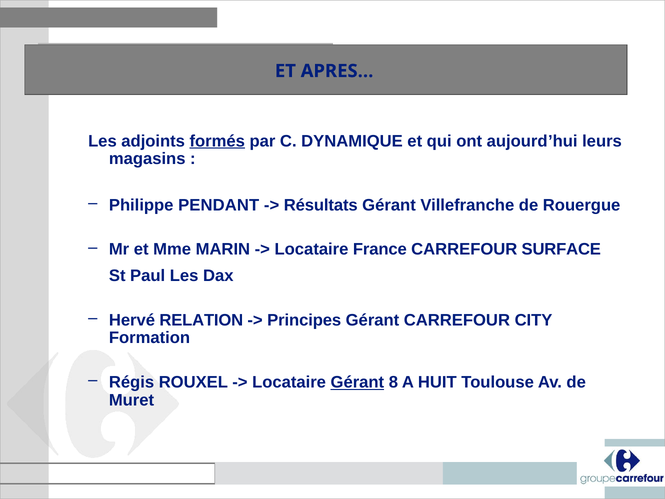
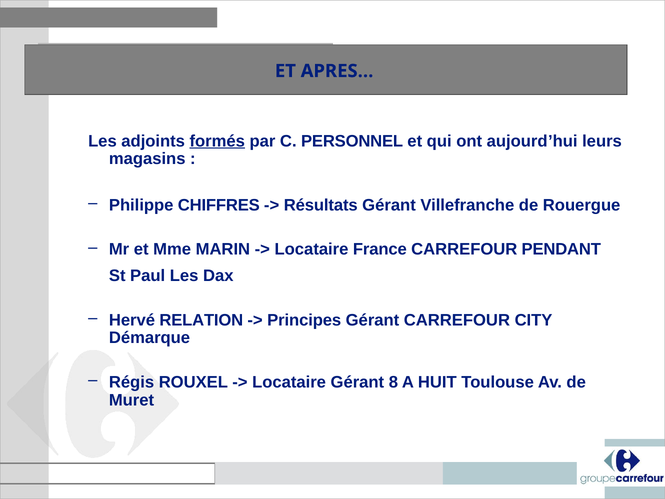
DYNAMIQUE: DYNAMIQUE -> PERSONNEL (352, 141)
PENDANT: PENDANT -> CHIFFRES (219, 205)
SURFACE: SURFACE -> PENDANT (561, 249)
Formation: Formation -> Démarque (150, 338)
Gérant underline: present -> none (357, 382)
